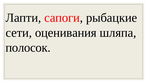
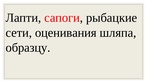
полосок: полосок -> образцу (28, 47)
